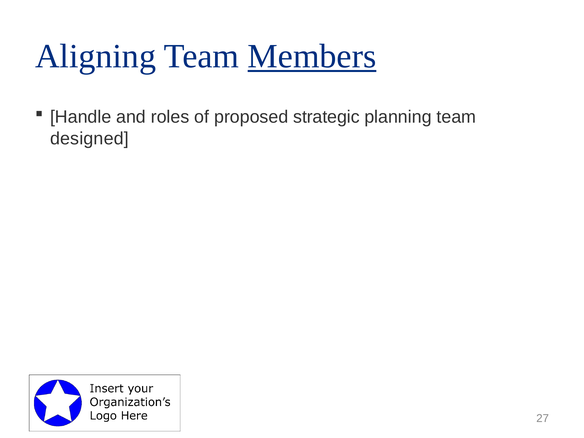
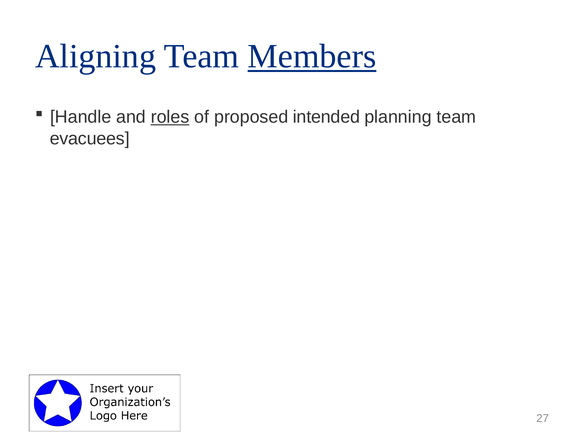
roles underline: none -> present (170, 117)
strategic: strategic -> intended (326, 117)
designed: designed -> evacuees (90, 138)
